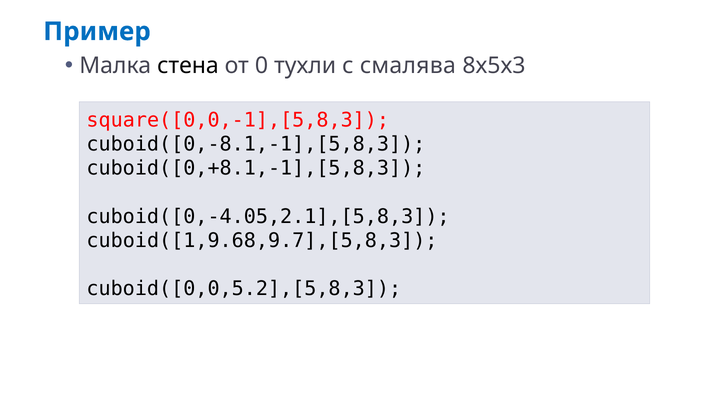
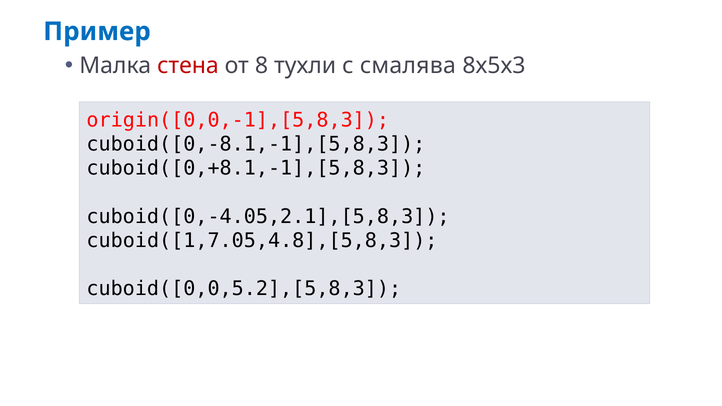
стена colour: black -> red (188, 66)
0: 0 -> 8 (261, 66)
square([0,0,-1],[5,8,3: square([0,0,-1],[5,8,3 -> origin([0,0,-1],[5,8,3 (238, 120)
cuboid([1,9.68,9.7],[5,8,3: cuboid([1,9.68,9.7],[5,8,3 -> cuboid([1,7.05,4.8],[5,8,3 (262, 241)
